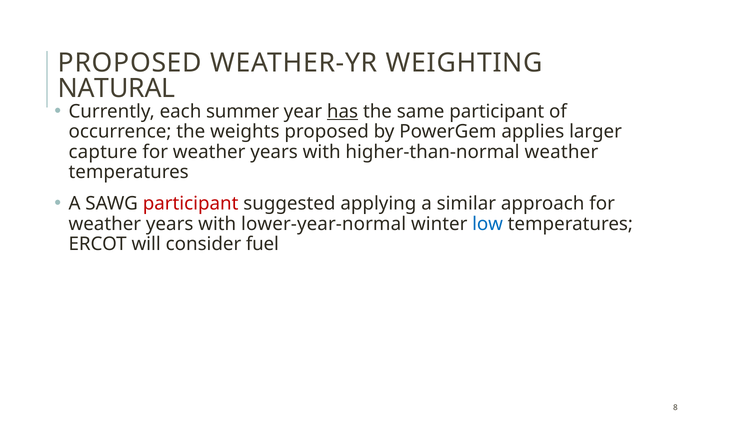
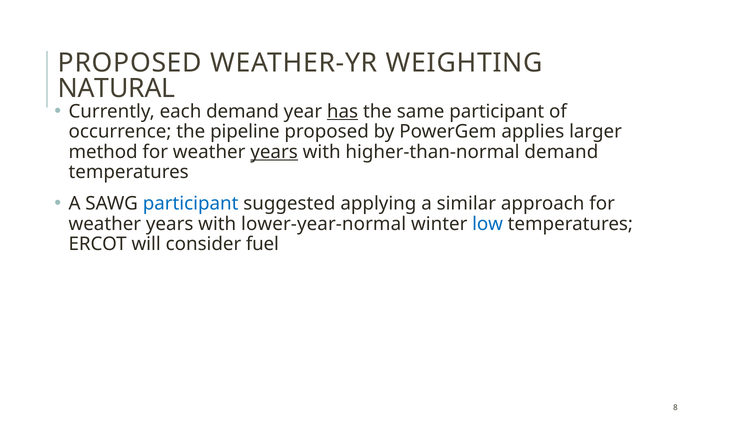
each summer: summer -> demand (243, 111)
weights: weights -> pipeline (245, 131)
capture: capture -> method (103, 152)
years underline: none -> present (274, 152)
higher-than-normal weather: weather -> demand (561, 152)
participant colour: red -> blue (191, 203)
